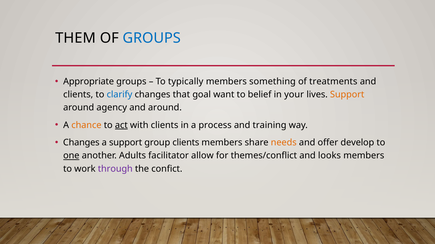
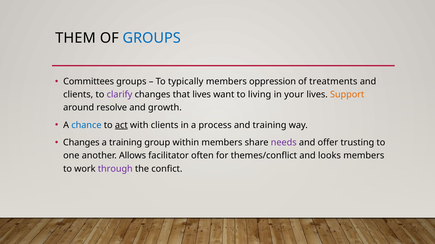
Appropriate: Appropriate -> Committees (89, 82)
something: something -> oppression (273, 82)
clarify colour: blue -> purple (120, 95)
that goal: goal -> lives (202, 95)
belief: belief -> living (260, 95)
agency: agency -> resolve (112, 108)
and around: around -> growth (165, 108)
chance colour: orange -> blue (86, 125)
a support: support -> training (126, 143)
group clients: clients -> within (186, 143)
needs colour: orange -> purple (284, 143)
develop: develop -> trusting (357, 143)
one underline: present -> none (71, 156)
Adults: Adults -> Allows (133, 156)
allow: allow -> often (202, 156)
